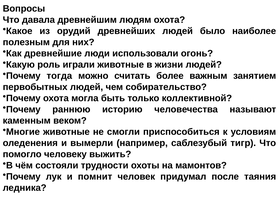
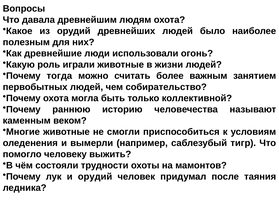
и помнит: помнит -> орудий (95, 176)
